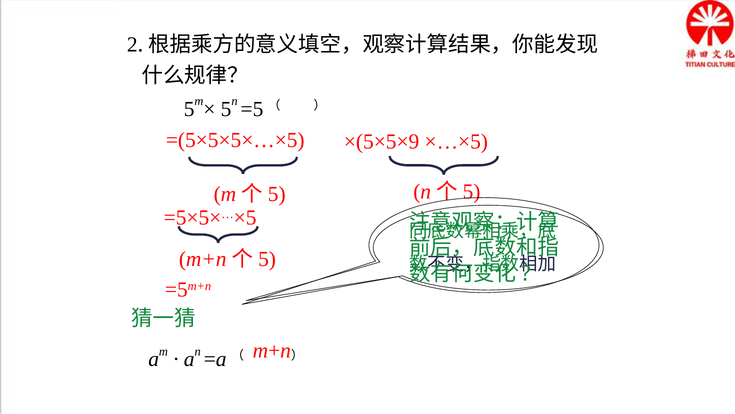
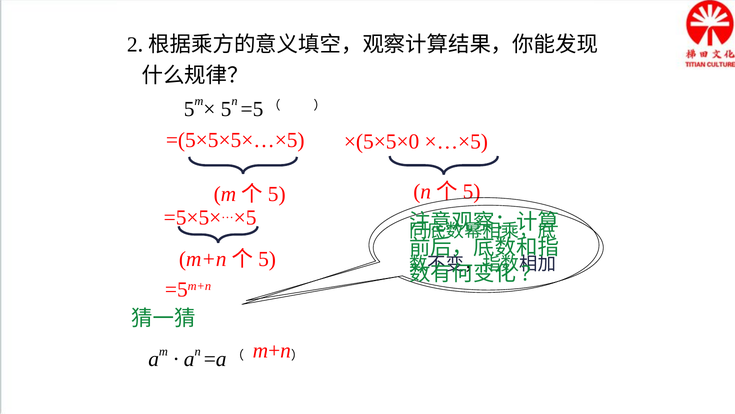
×(5×5×9: ×(5×5×9 -> ×(5×5×0 (382, 141)
